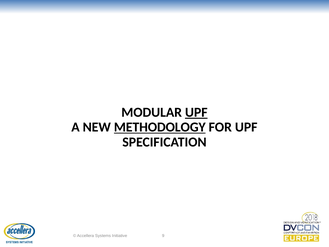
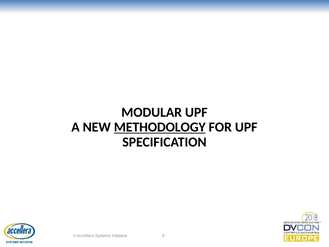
UPF underline: present -> none (196, 112)
